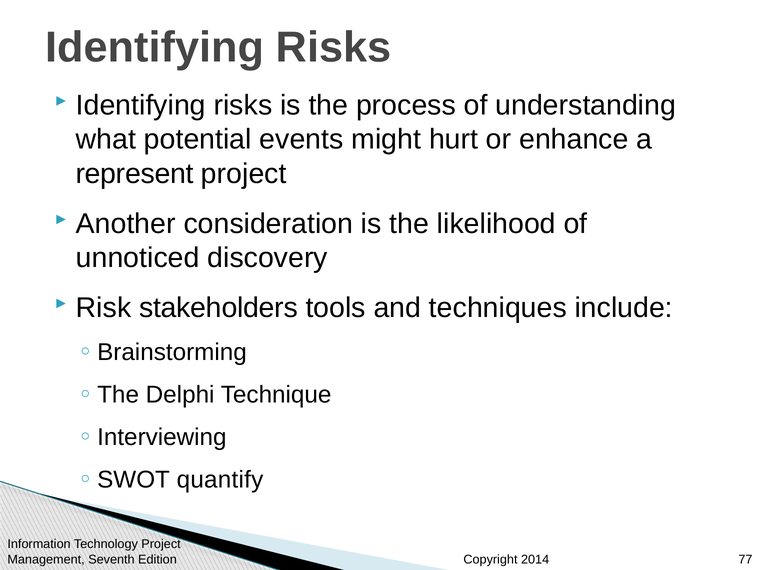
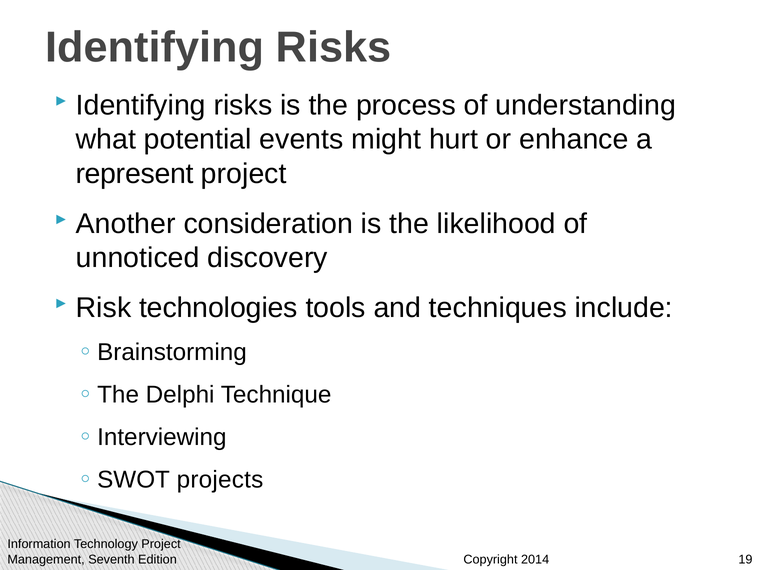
stakeholders: stakeholders -> technologies (218, 308)
quantify: quantify -> projects (220, 480)
77: 77 -> 19 (745, 560)
